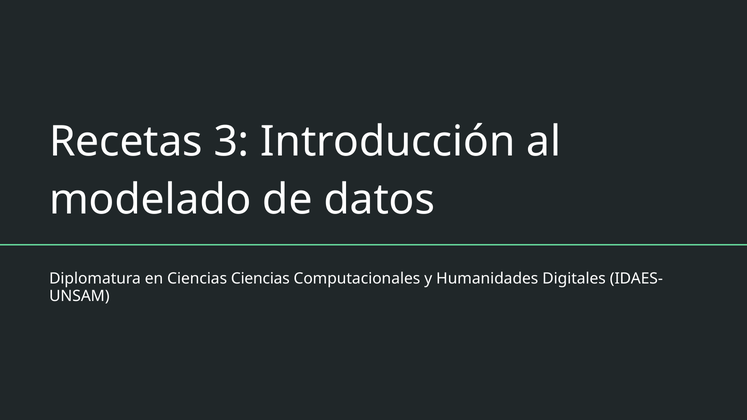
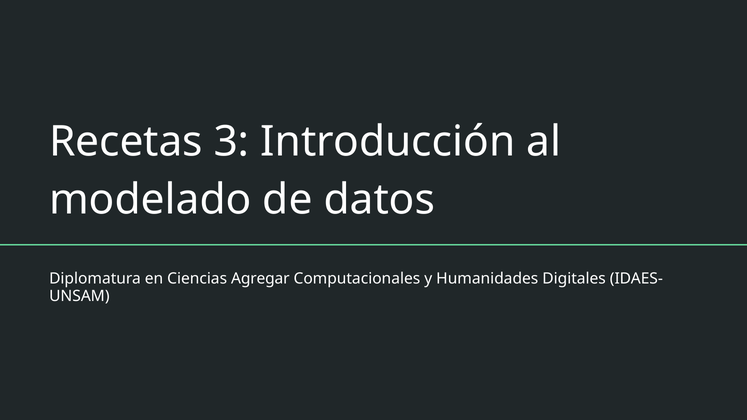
Ciencias Ciencias: Ciencias -> Agregar (260, 279)
